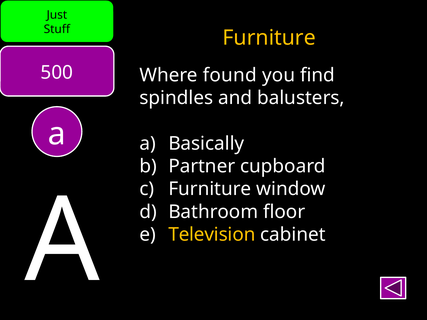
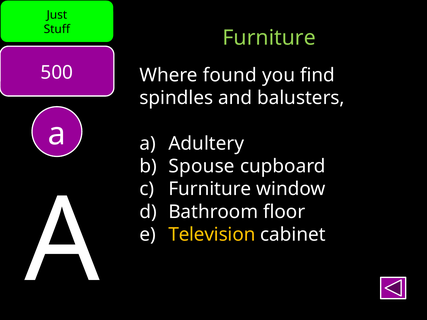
Furniture colour: yellow -> light green (269, 38)
Basically: Basically -> Adultery (206, 144)
Partner: Partner -> Spouse (202, 166)
